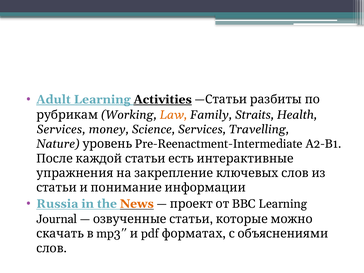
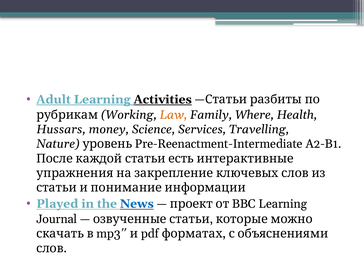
Straits: Straits -> Where (254, 115)
Services: Services -> Hussars (61, 129)
Russia: Russia -> Played (57, 204)
News colour: orange -> blue (137, 204)
